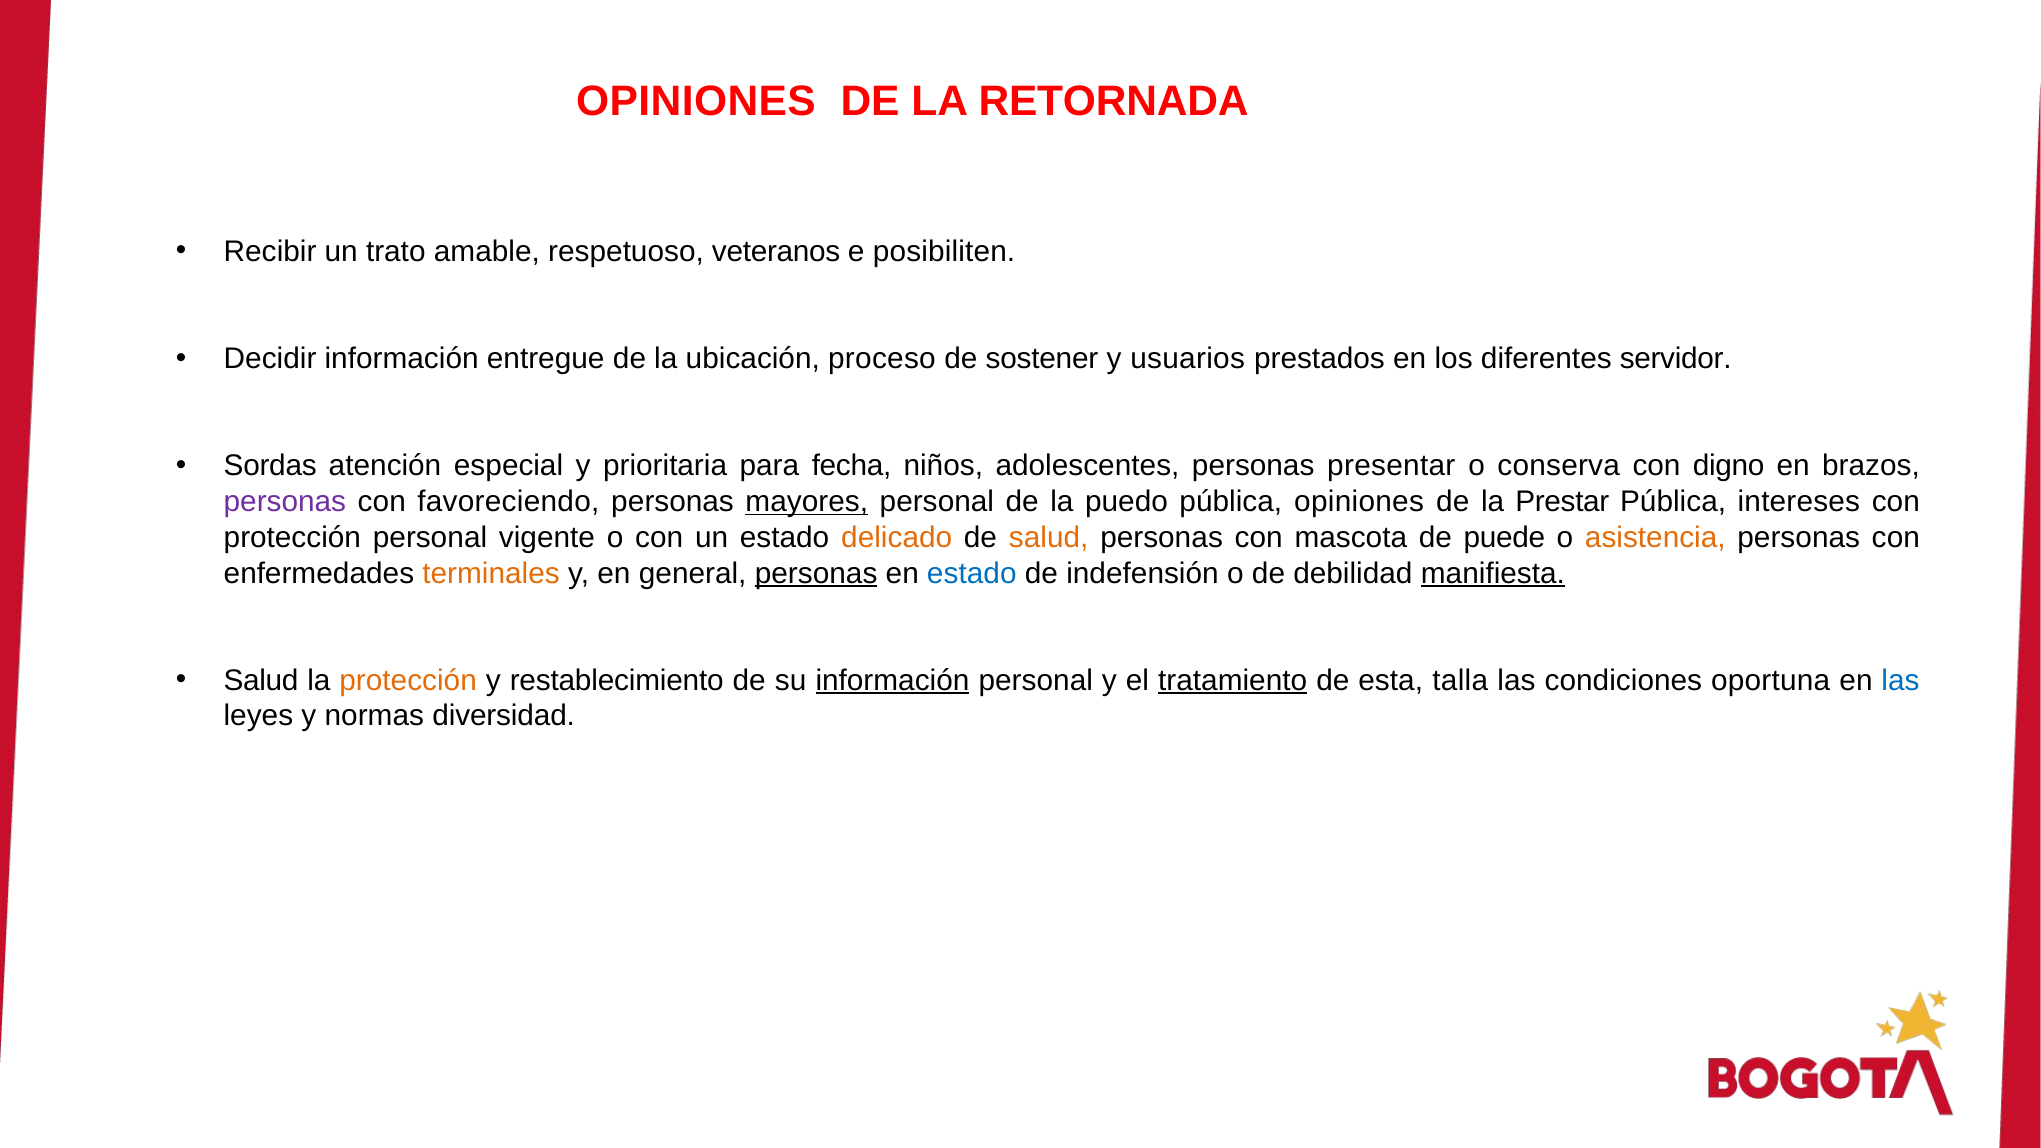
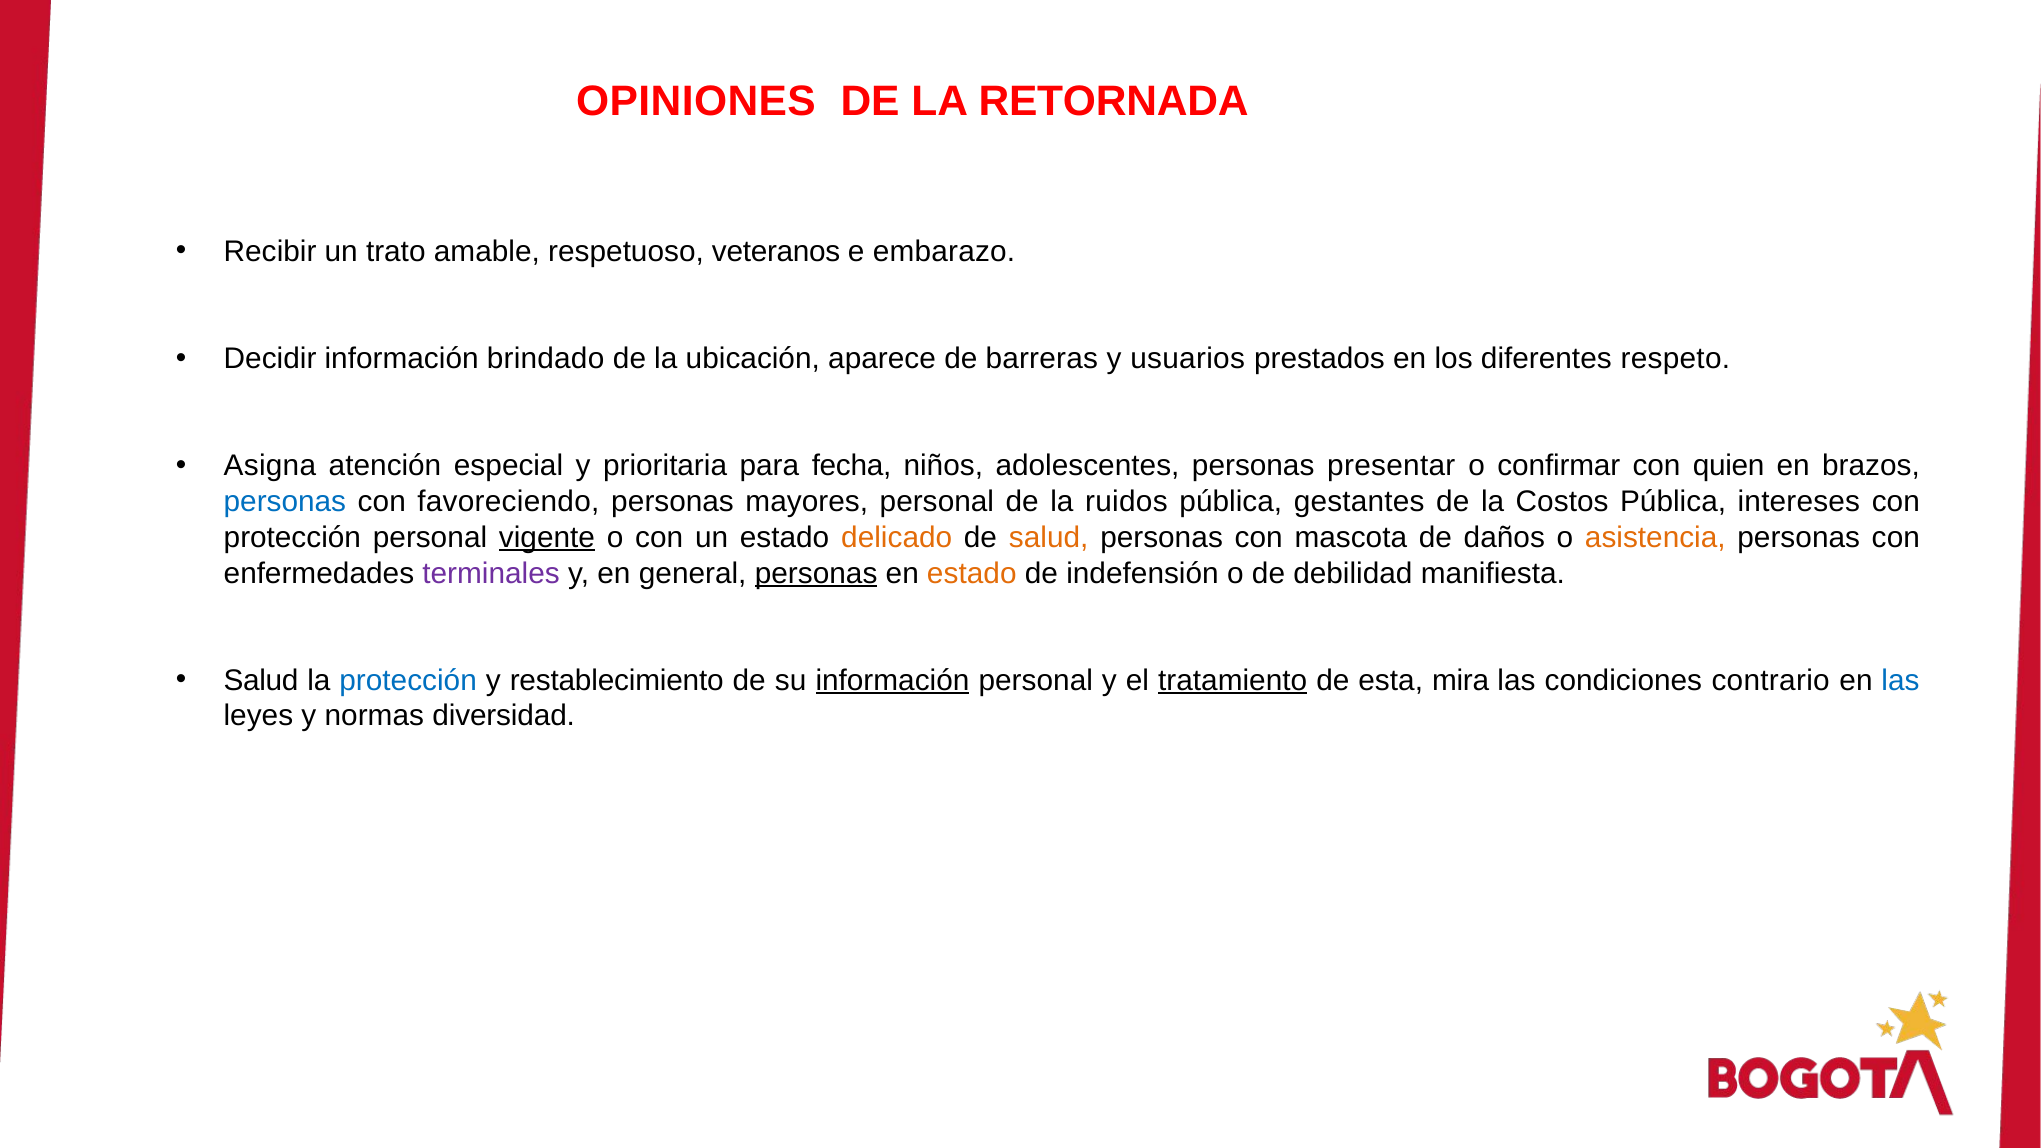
posibiliten: posibiliten -> embarazo (944, 252)
entregue: entregue -> brindado (546, 359)
proceso: proceso -> aparece (882, 359)
sostener: sostener -> barreras (1042, 359)
servidor: servidor -> respeto (1675, 359)
Sordas: Sordas -> Asigna (270, 466)
conserva: conserva -> confirmar (1559, 466)
digno: digno -> quien (1729, 466)
personas colour: purple -> blue (285, 502)
mayores underline: present -> none (807, 502)
puedo: puedo -> ruidos (1126, 502)
pública opiniones: opiniones -> gestantes (1359, 502)
Prestar: Prestar -> Costos (1562, 502)
vigente underline: none -> present (547, 538)
puede: puede -> daños (1504, 538)
terminales colour: orange -> purple (491, 573)
estado colour: blue -> orange (972, 573)
manifiesta underline: present -> none (1493, 573)
protección colour: orange -> blue (408, 680)
talla: talla -> mira (1461, 680)
oportuna: oportuna -> contrario (1771, 680)
